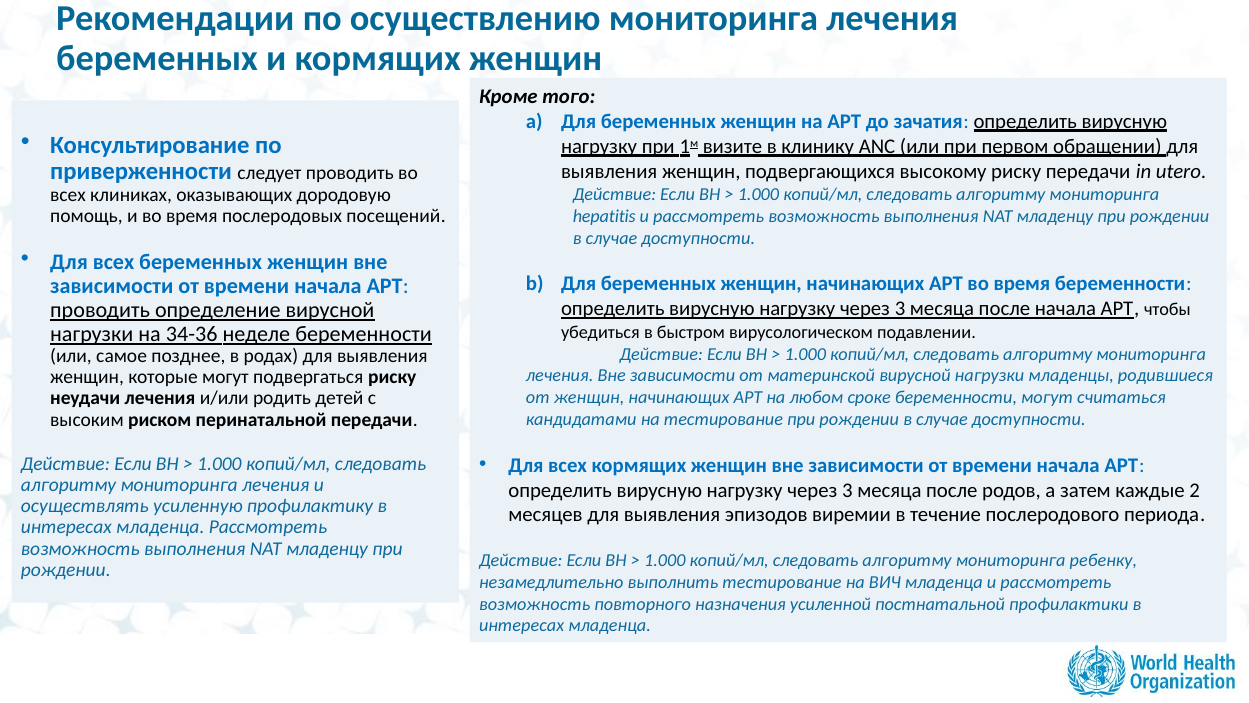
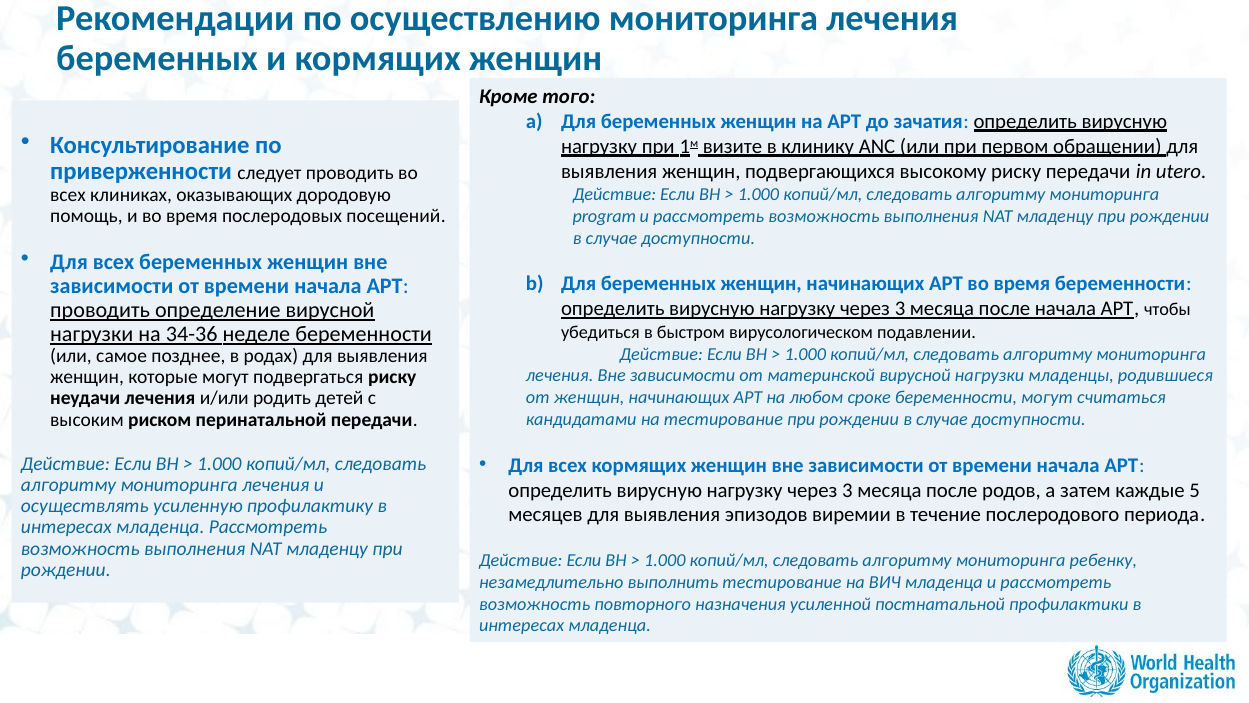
hepatitis: hepatitis -> program (604, 216)
2: 2 -> 5 (1195, 490)
